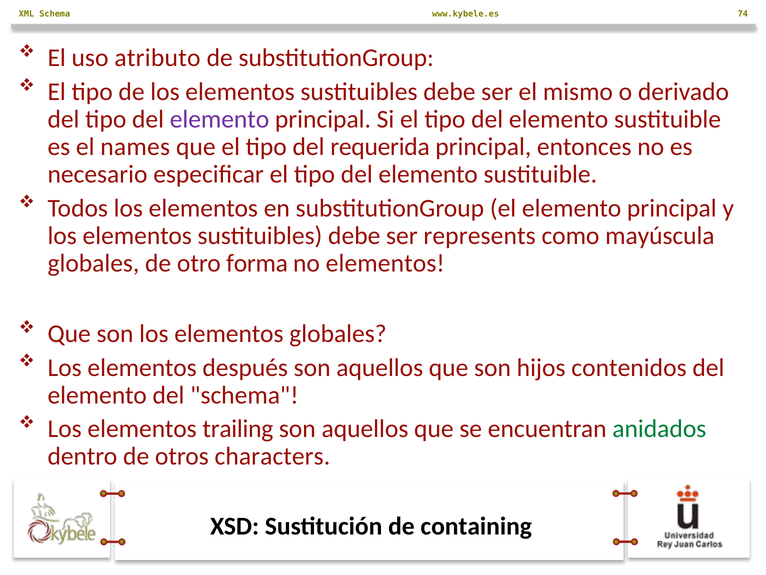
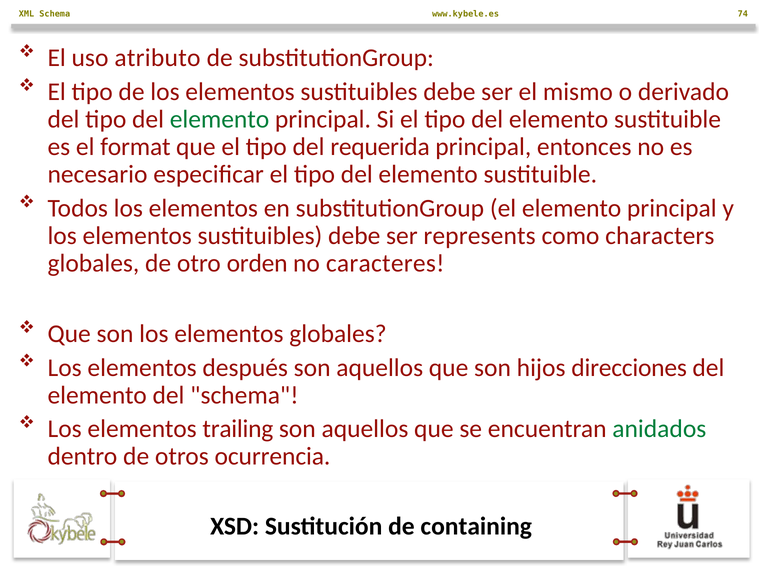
elemento colour: purple -> green (220, 119)
names: names -> format (135, 147)
mayúscula: mayúscula -> characters (660, 236)
forma: forma -> orden (257, 263)
no elementos: elementos -> caracteres (385, 263)
contenidos: contenidos -> direcciones (629, 367)
characters: characters -> ocurrencia (272, 456)
